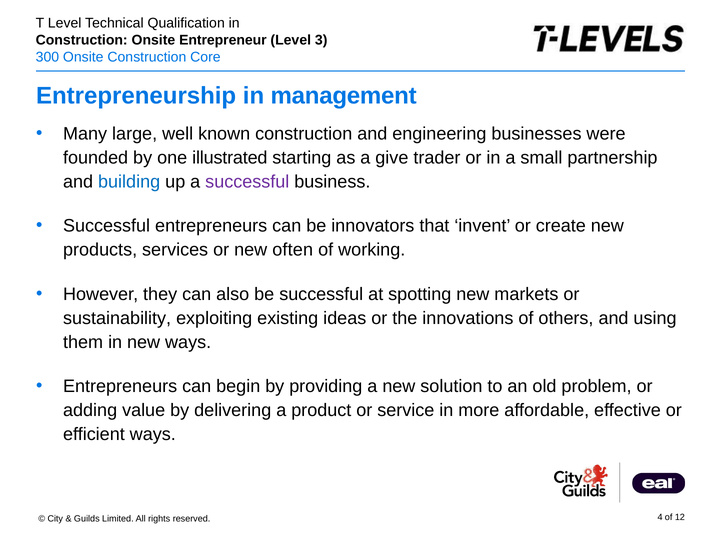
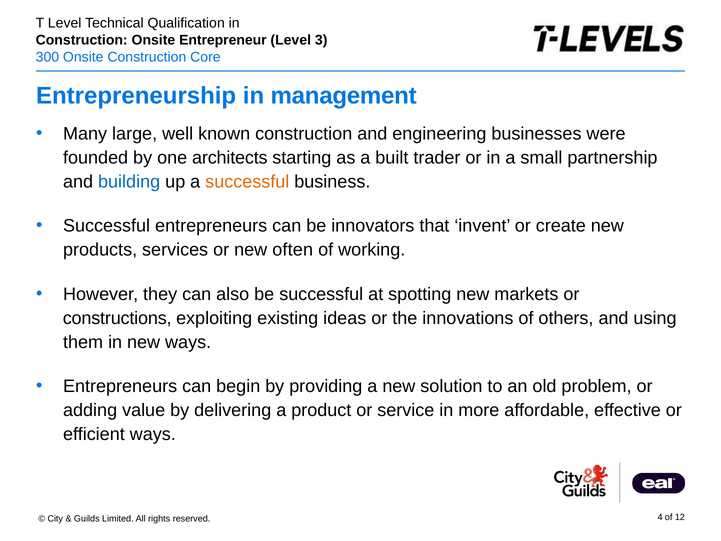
illustrated: illustrated -> architects (230, 158)
give: give -> built (392, 158)
successful colour: purple -> orange (247, 182)
sustainability: sustainability -> constructions (117, 318)
